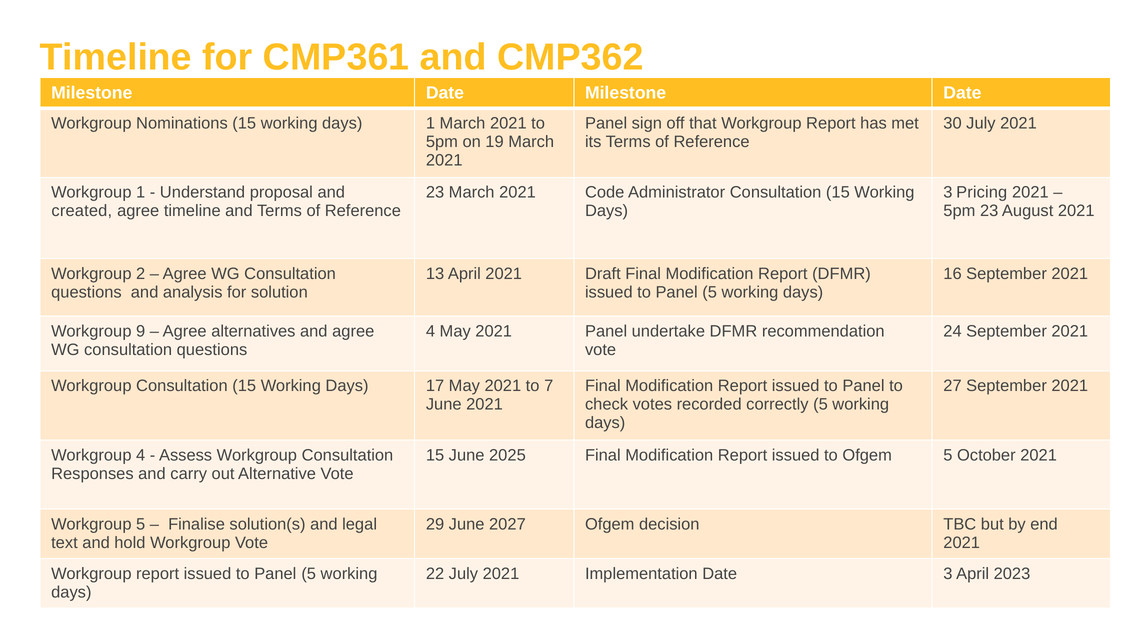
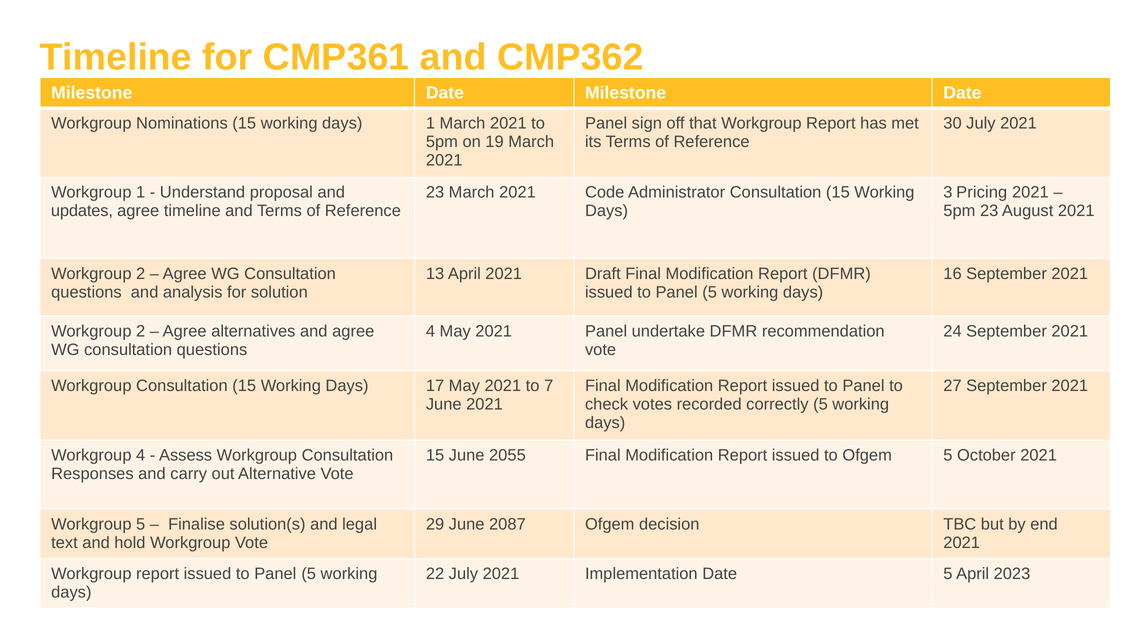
created: created -> updates (82, 211)
9: 9 -> 2 (141, 331)
2025: 2025 -> 2055 (507, 455)
2027: 2027 -> 2087 (507, 524)
Date 3: 3 -> 5 (948, 574)
